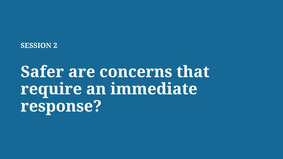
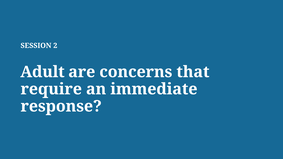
Safer: Safer -> Adult (42, 72)
